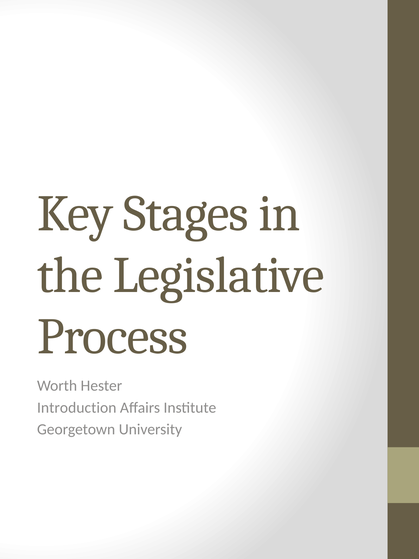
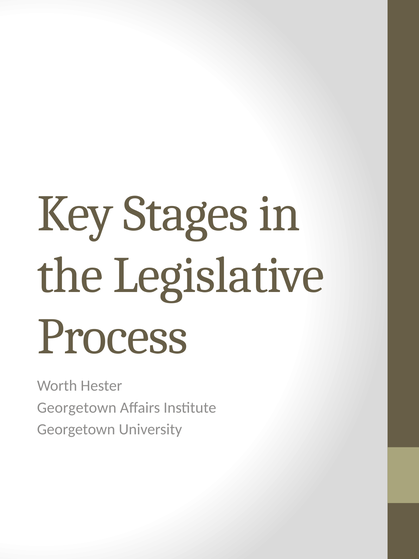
Introduction: Introduction -> Georgetown (77, 407)
